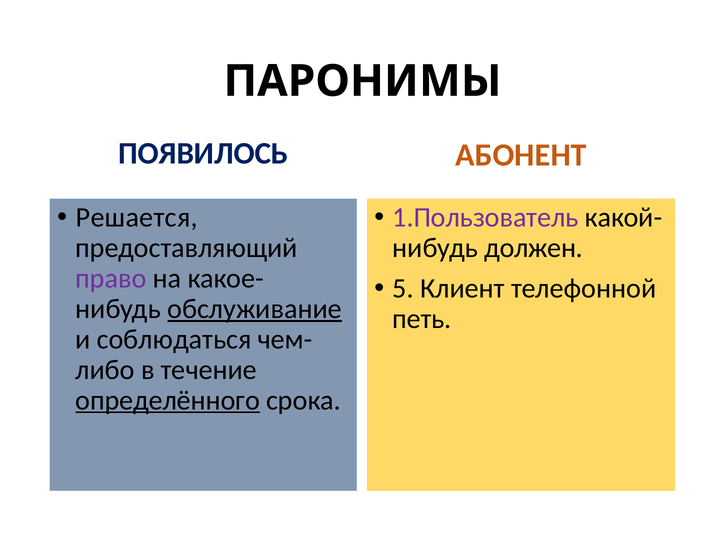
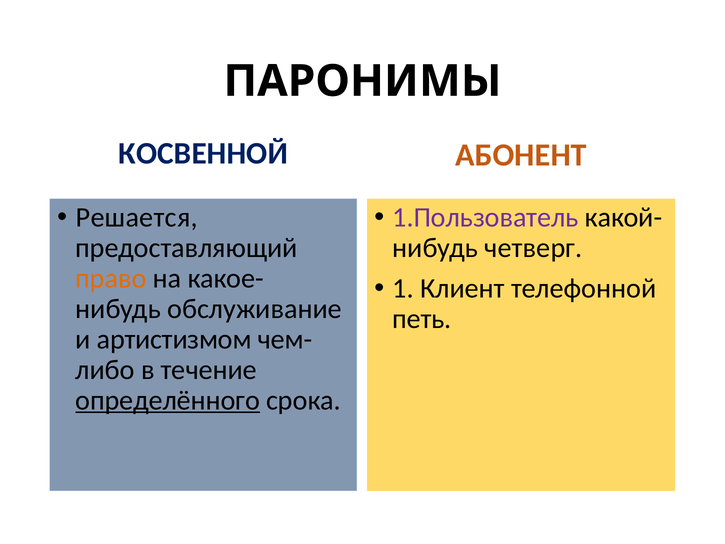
ПОЯВИЛОСЬ: ПОЯВИЛОСЬ -> КОСВЕННОЙ (203, 154)
должен: должен -> четверг (533, 248)
право colour: purple -> orange (111, 278)
5: 5 -> 1 (403, 288)
обслуживание underline: present -> none (255, 309)
соблюдаться: соблюдаться -> артистизмом (174, 339)
